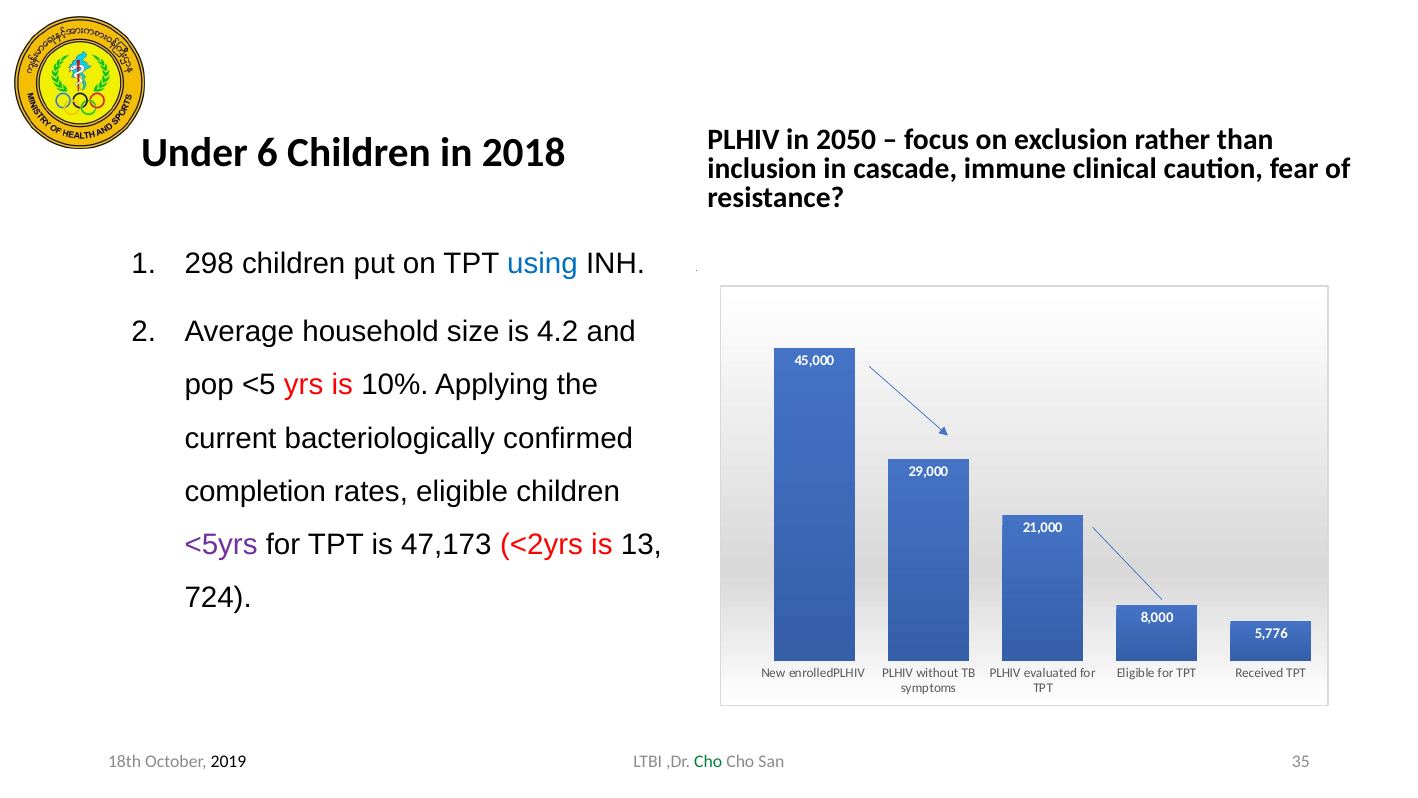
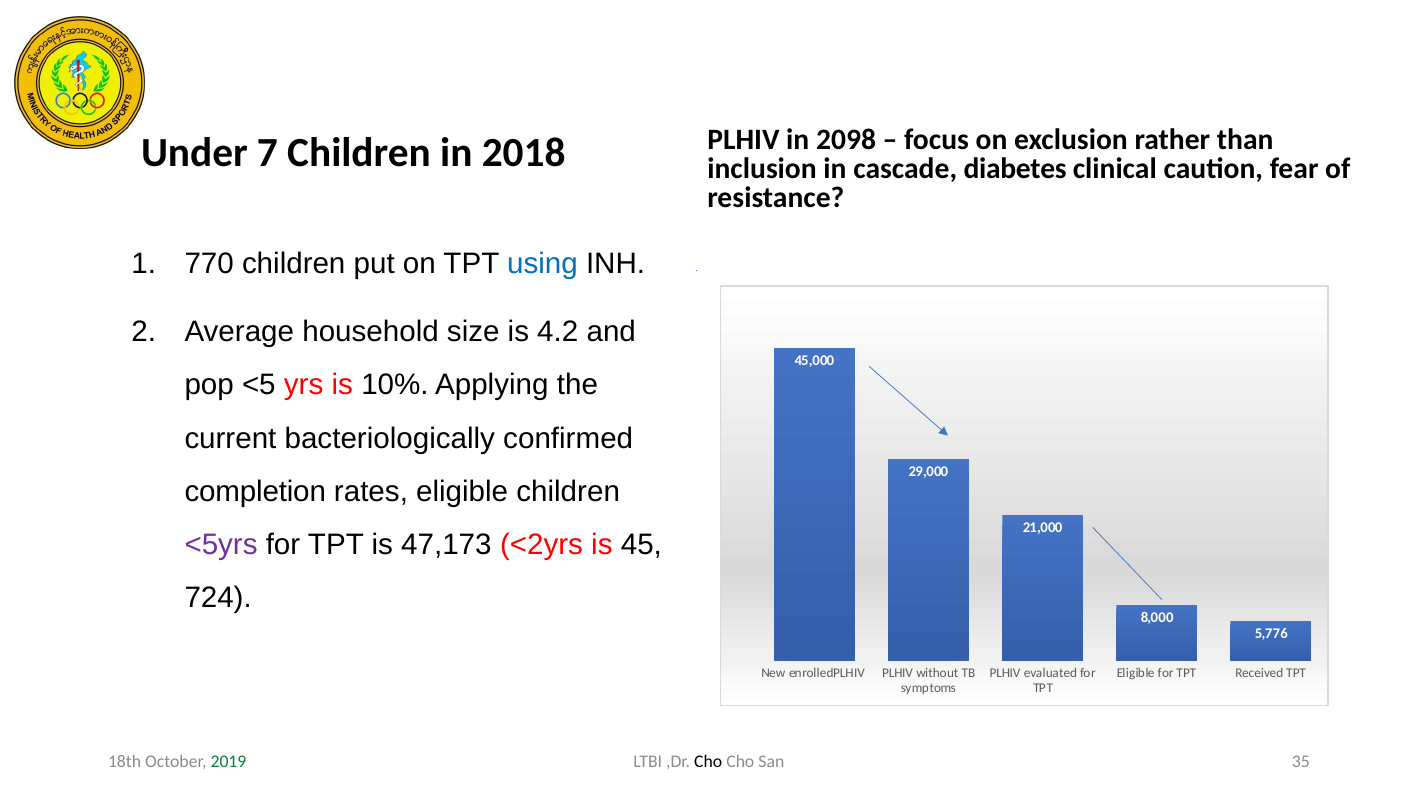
2050: 2050 -> 2098 (846, 140)
6: 6 -> 7 (267, 153)
immune: immune -> diabetes (1015, 169)
298: 298 -> 770 (209, 263)
13: 13 -> 45 (641, 545)
Cho colour: green -> black (708, 762)
2019 colour: black -> green (228, 762)
